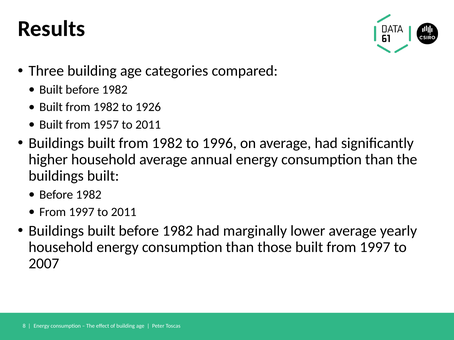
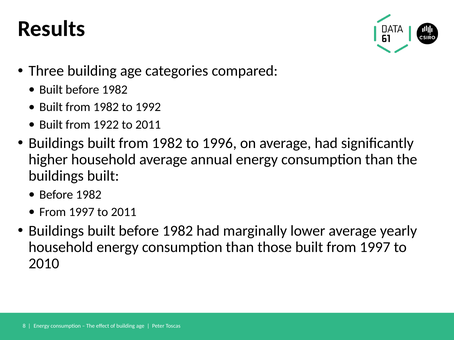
1926: 1926 -> 1992 (148, 107)
1957: 1957 -> 1922 (106, 125)
2007: 2007 -> 2010 (44, 264)
